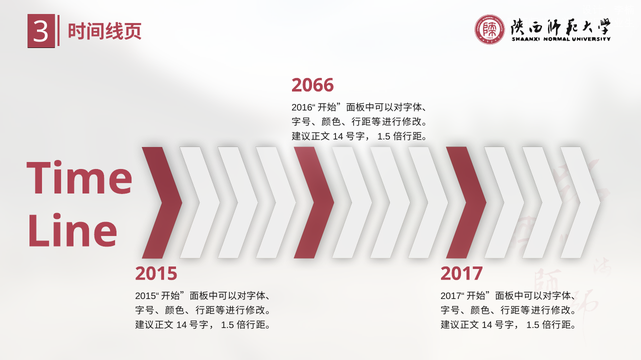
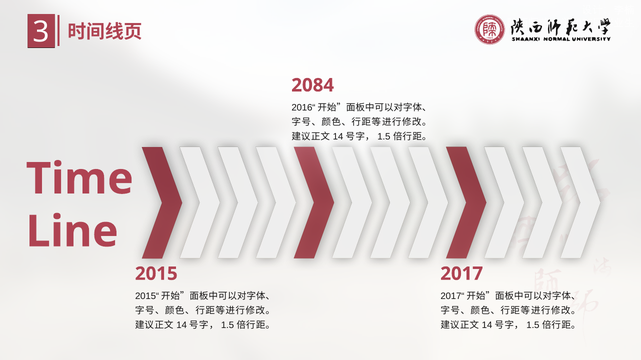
2066: 2066 -> 2084 (313, 85)
